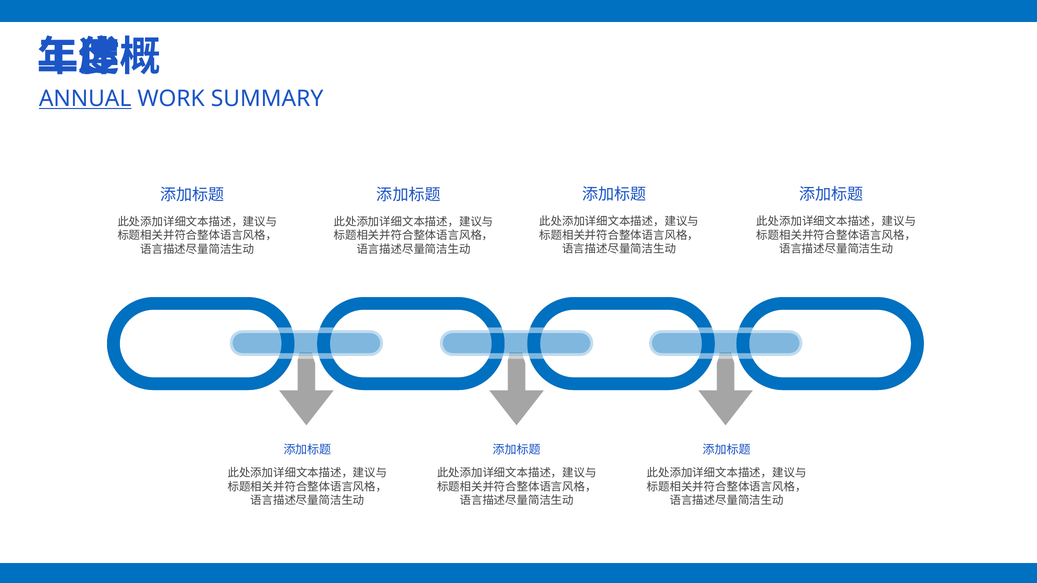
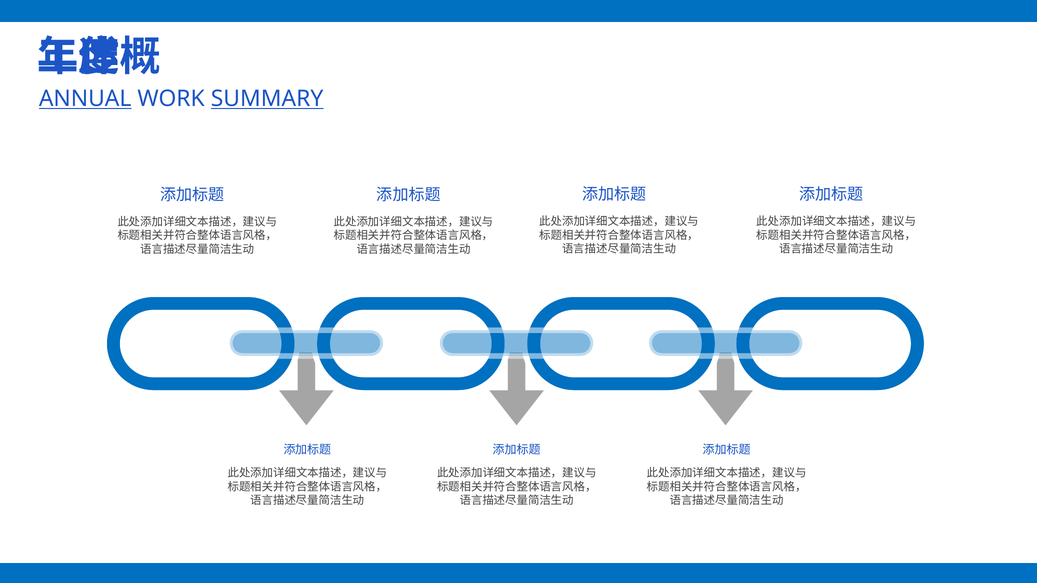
SUMMARY underline: none -> present (267, 99)
